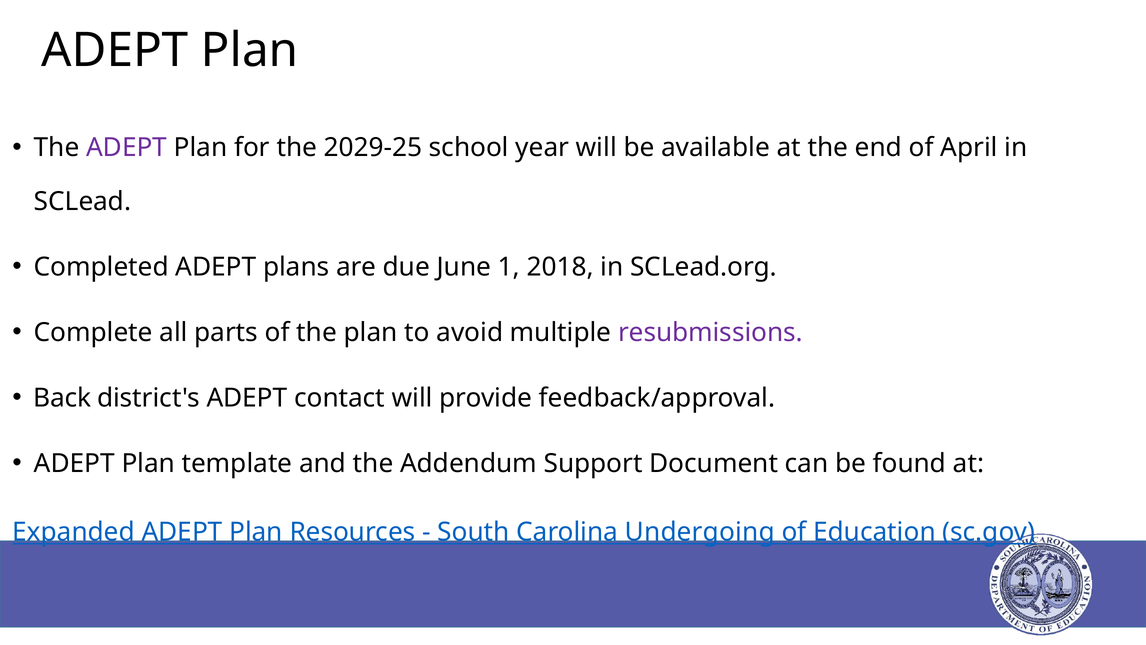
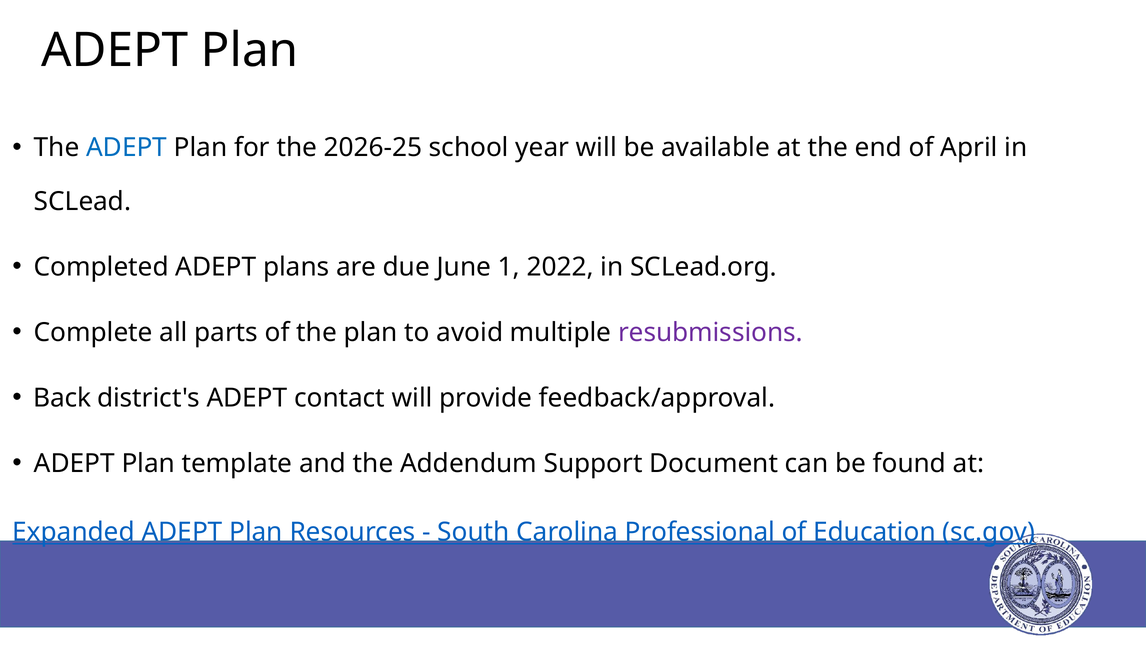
ADEPT colour: purple -> blue (127, 148)
2029-25: 2029-25 -> 2026-25 (373, 148)
2018: 2018 -> 2022 (560, 267)
Undergoing: Undergoing -> Professional (700, 532)
